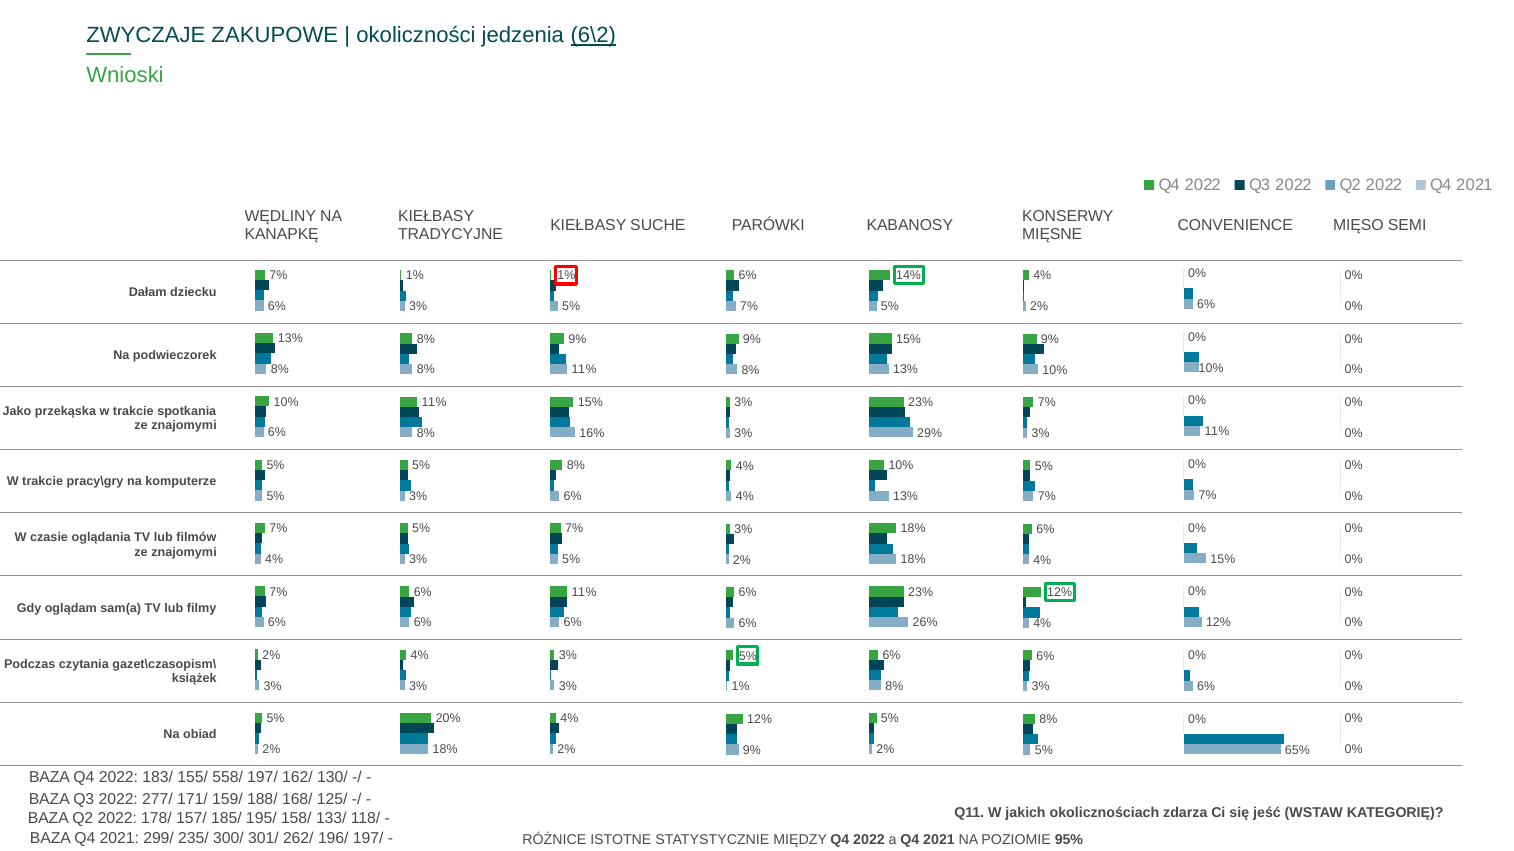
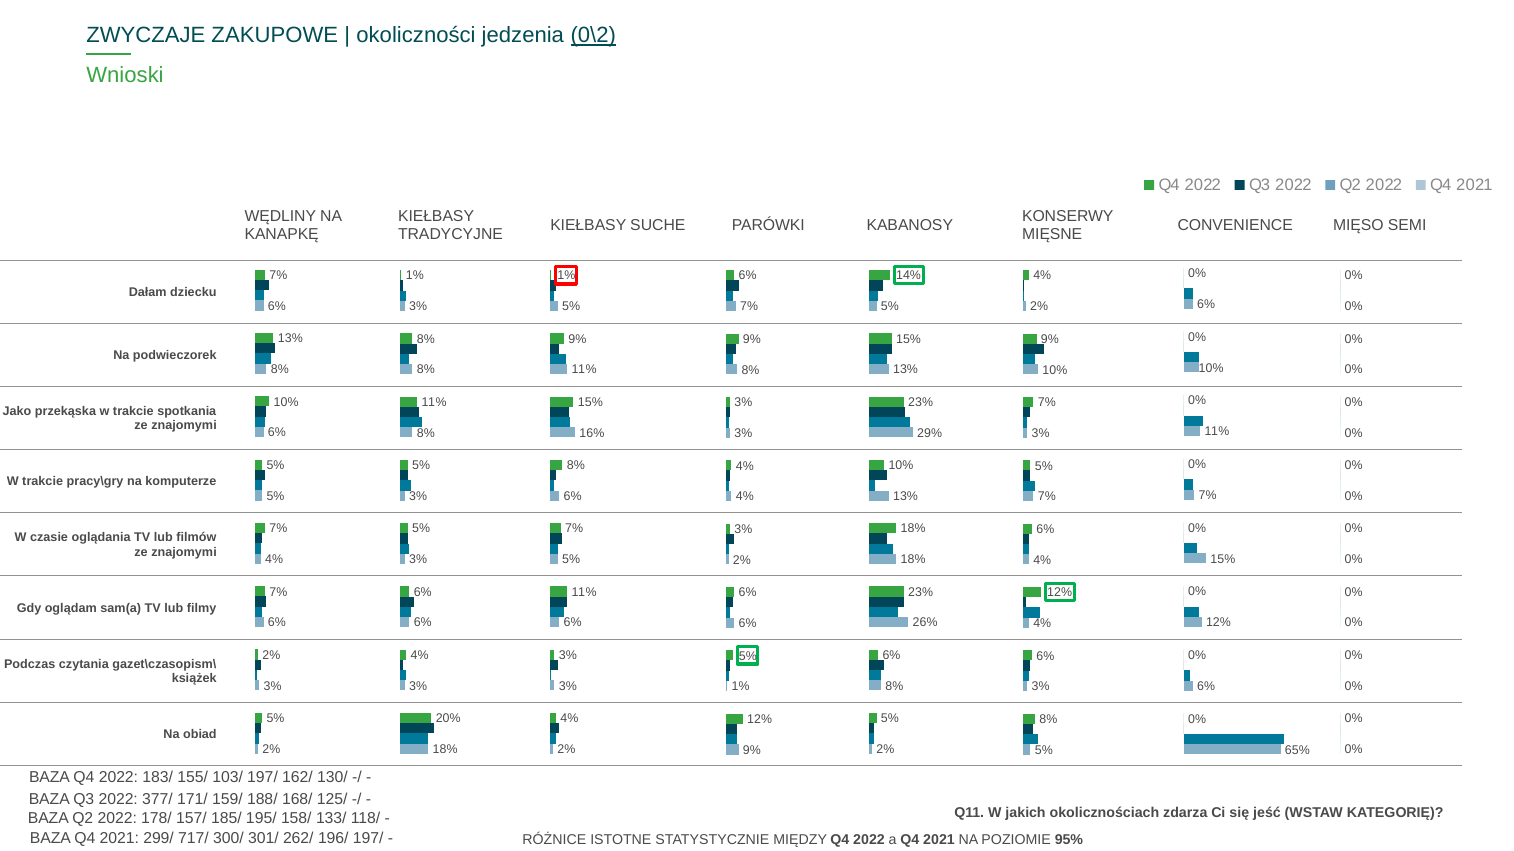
6\2: 6\2 -> 0\2 (593, 35)
558/: 558/ -> 103/ (228, 778)
277/: 277/ -> 377/ (158, 800)
235/: 235/ -> 717/ (193, 839)
